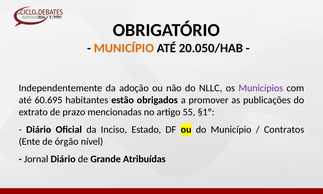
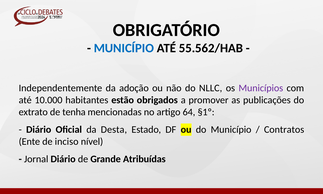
MUNICÍPIO colour: orange -> blue (124, 48)
20.050/HAB: 20.050/HAB -> 55.562/HAB (211, 48)
60.695: 60.695 -> 10.000 (49, 100)
prazo: prazo -> tenha (74, 112)
55: 55 -> 64 (189, 112)
Inciso: Inciso -> Desta (114, 129)
órgão: órgão -> inciso (67, 142)
